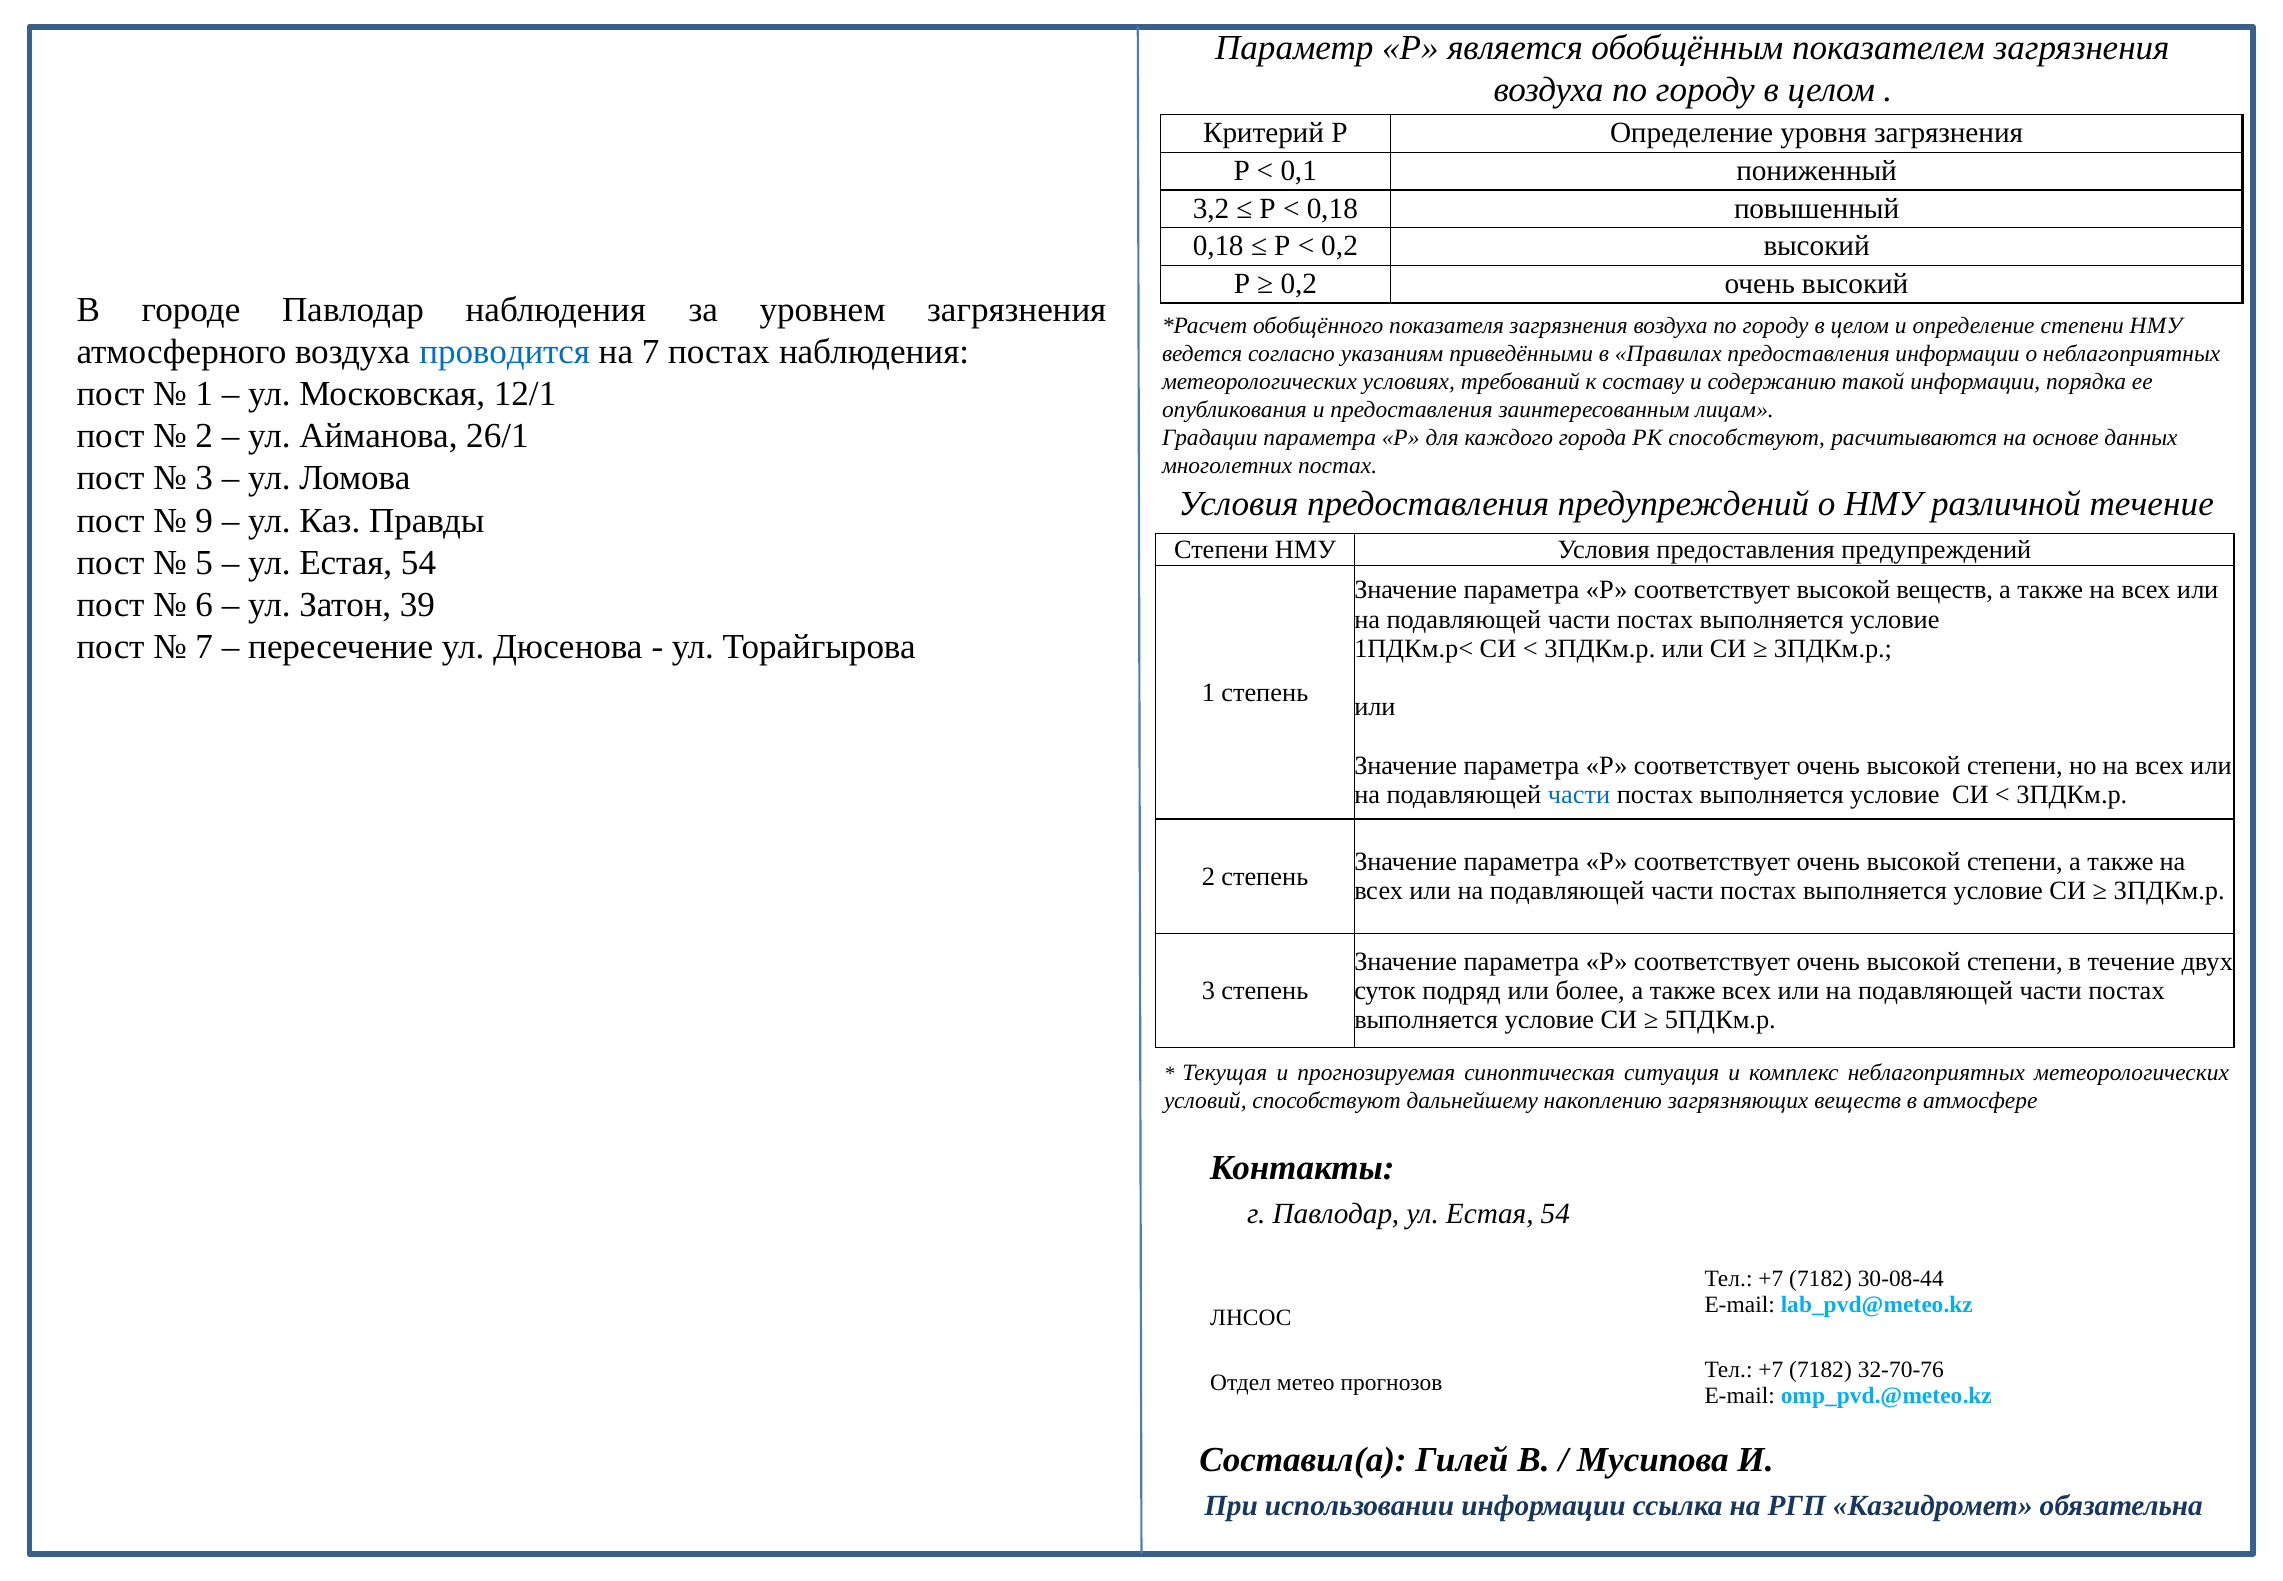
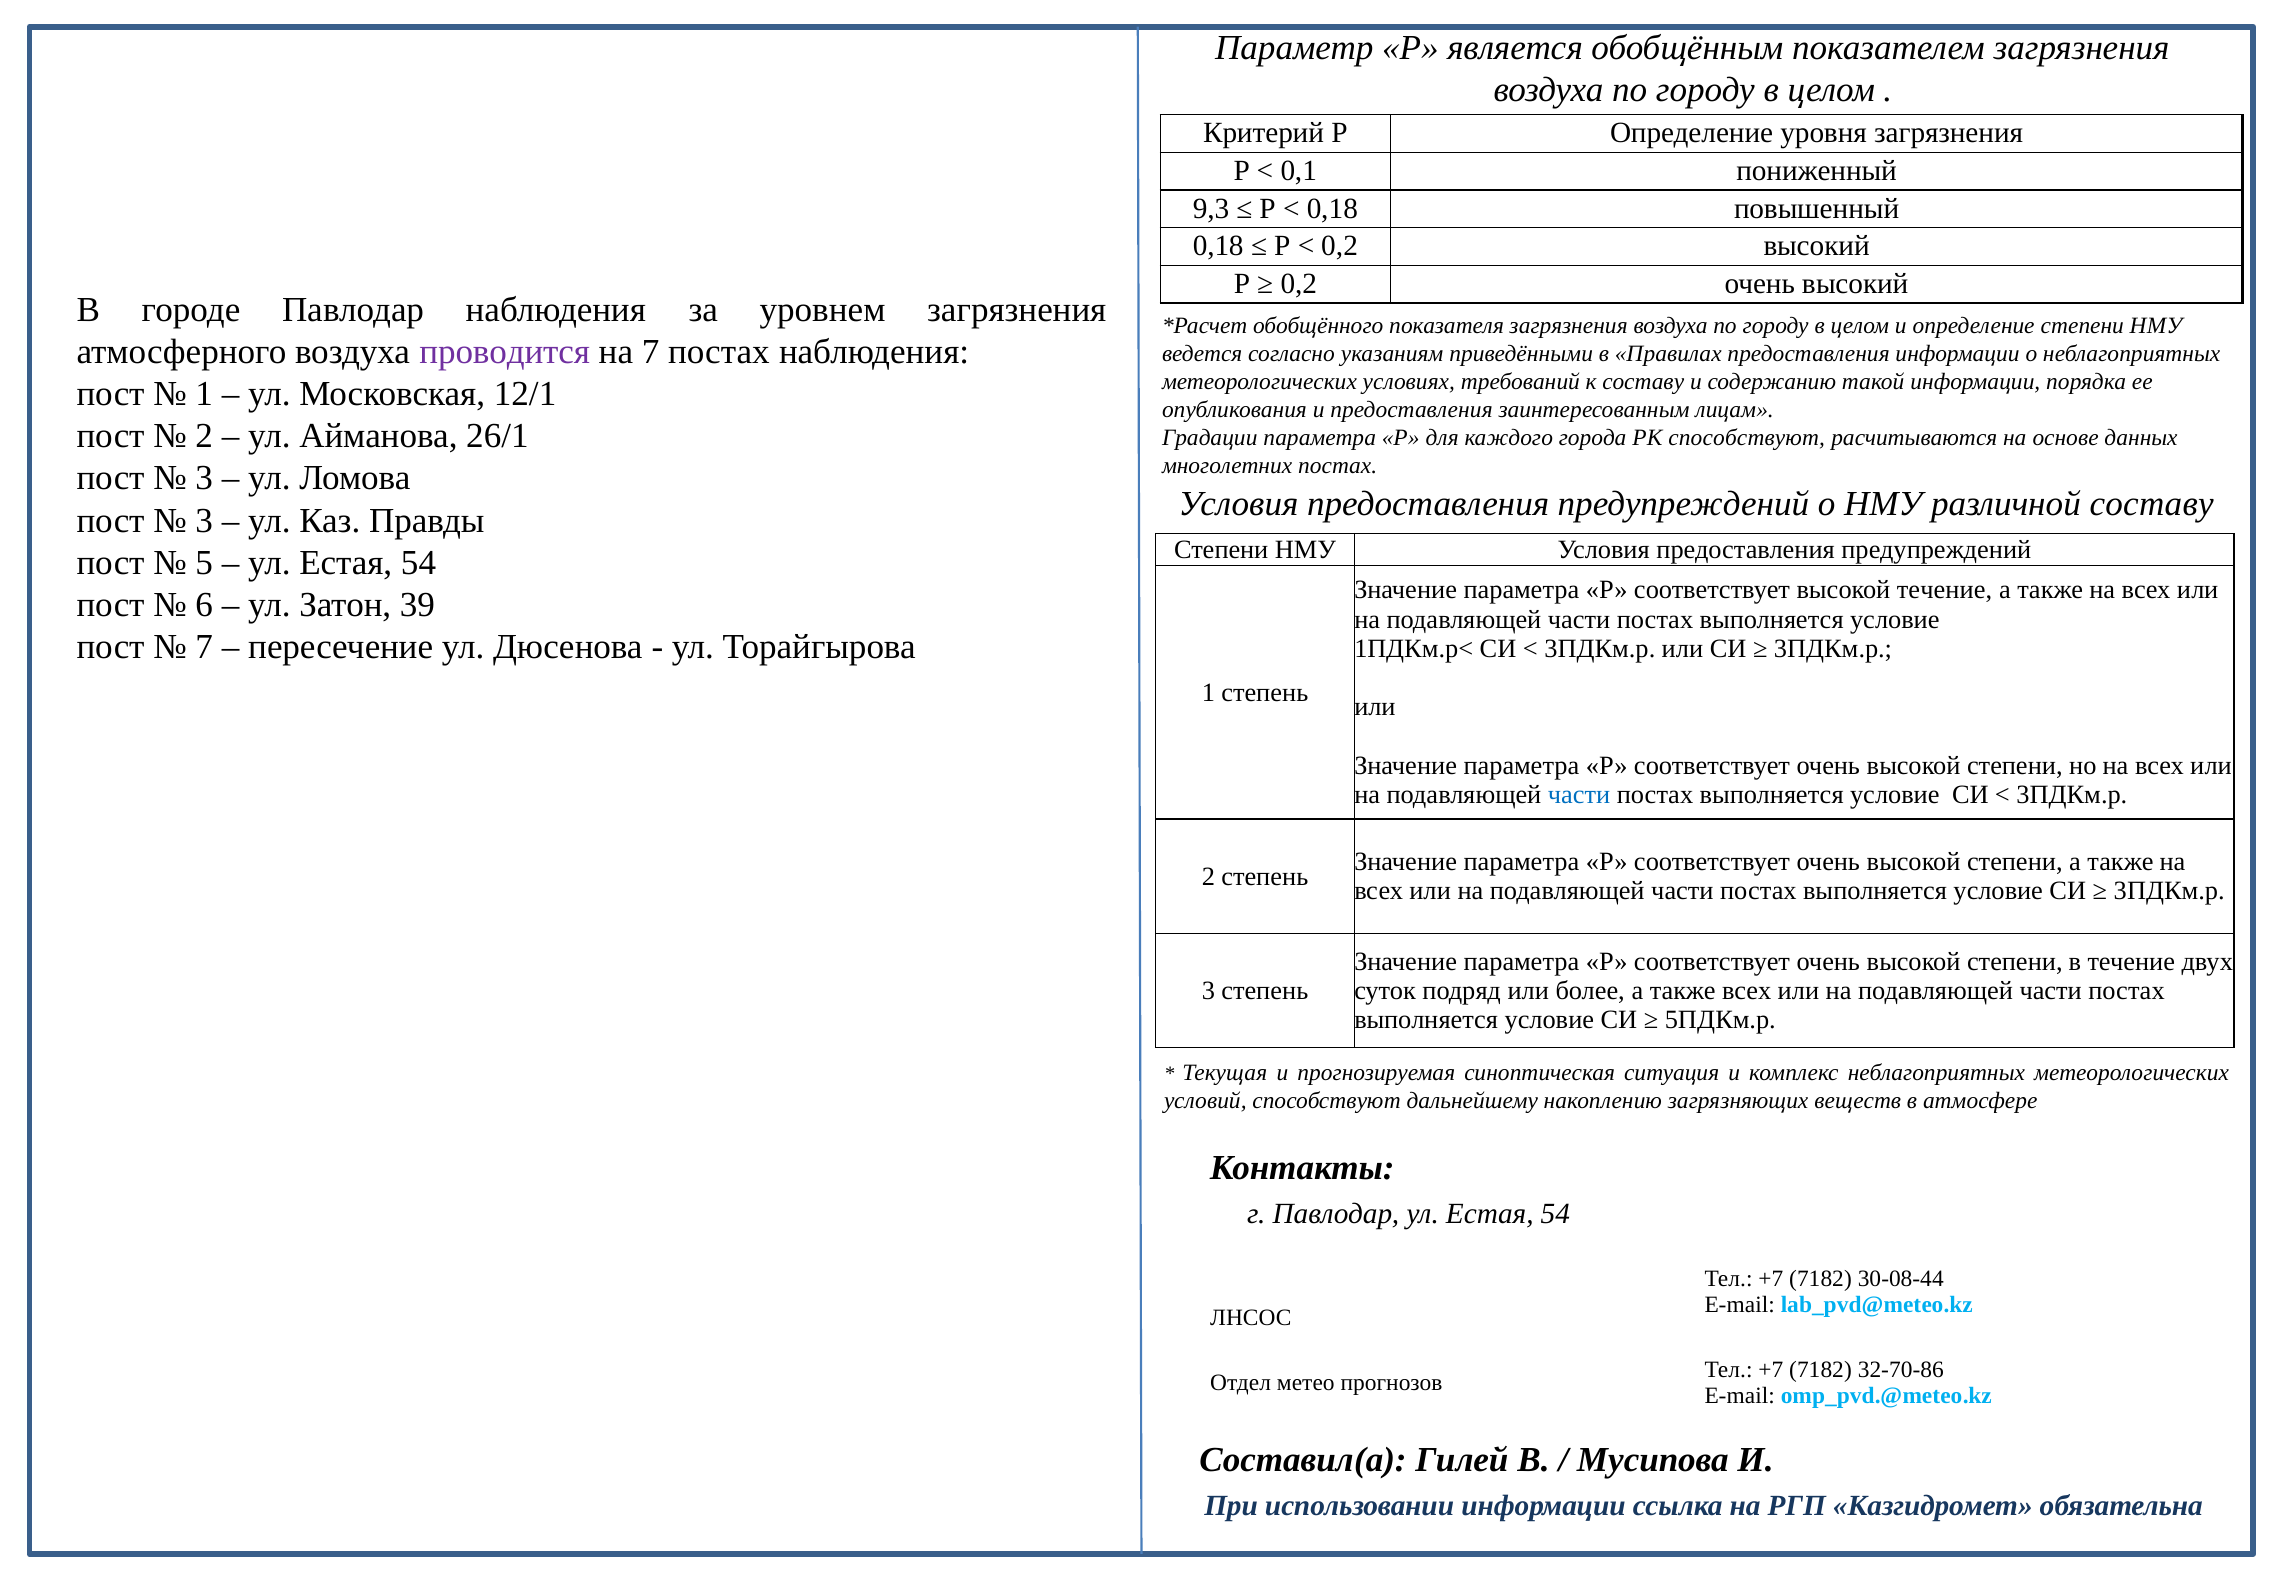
3,2: 3,2 -> 9,3 (1211, 209)
проводится colour: blue -> purple (505, 352)
различной течение: течение -> составу (2152, 503)
9: 9 -> 3 (204, 520)
высокой веществ: веществ -> течение (1945, 590)
32-70-76: 32-70-76 -> 32-70-86 (1901, 1369)
